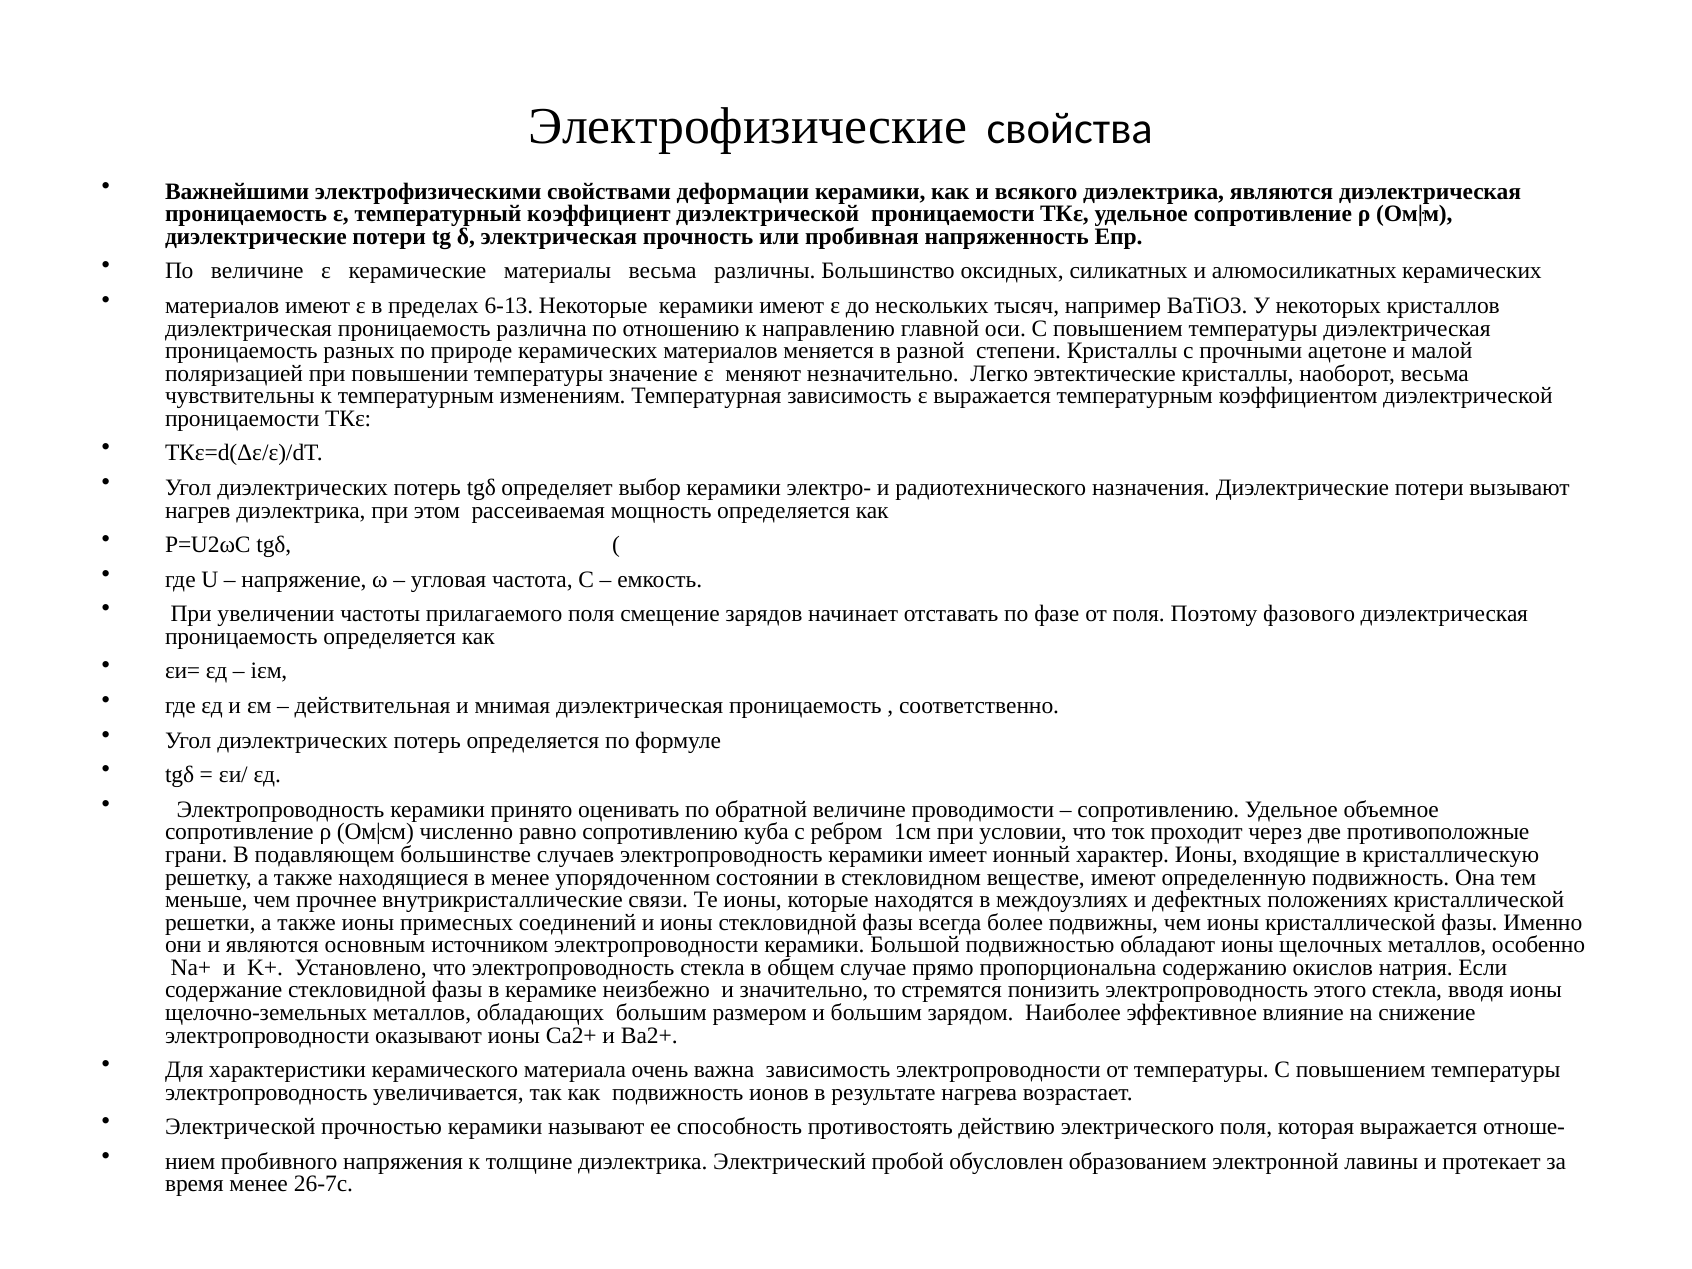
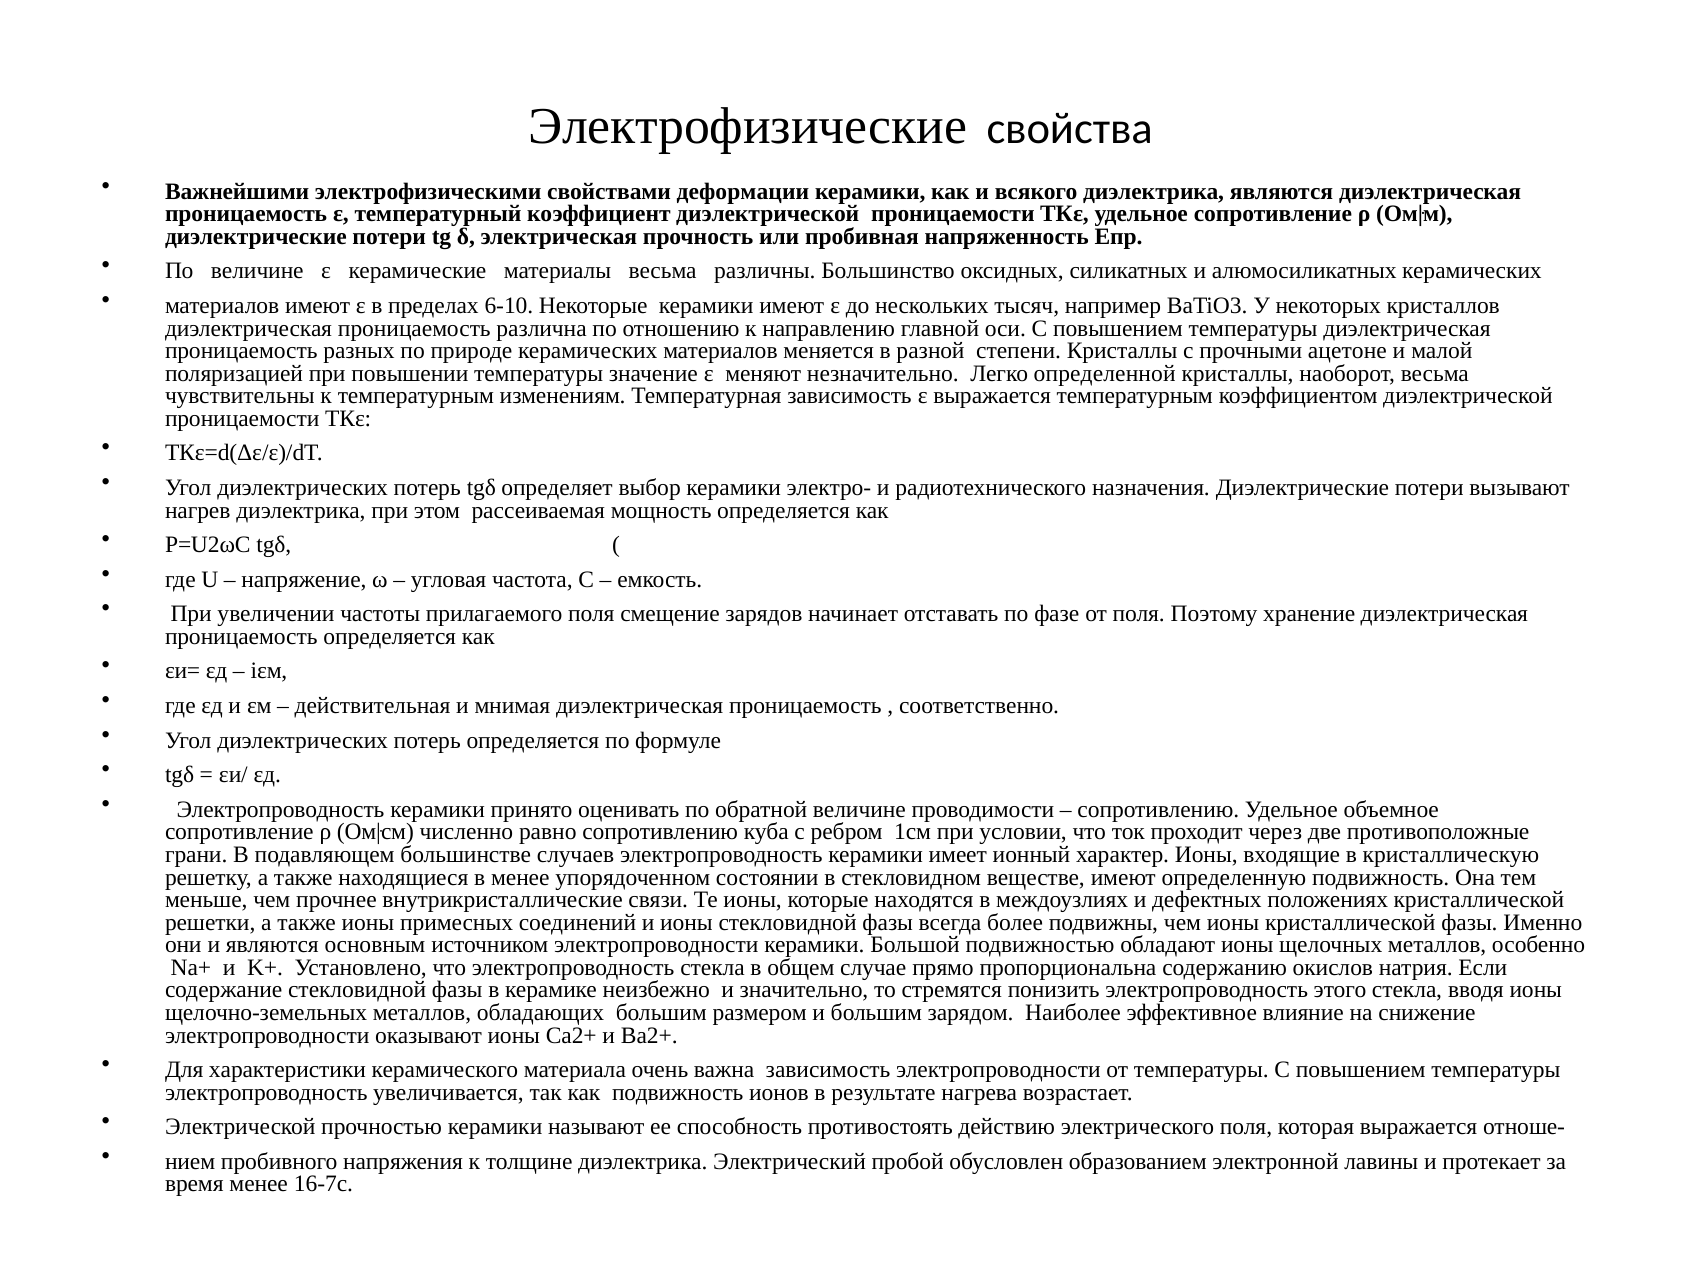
6-13: 6-13 -> 6-10 (509, 306)
эвтектические: эвтектические -> определенной (1105, 373)
фазового: фазового -> хранение (1309, 614)
26-7с: 26-7с -> 16-7с (323, 1184)
